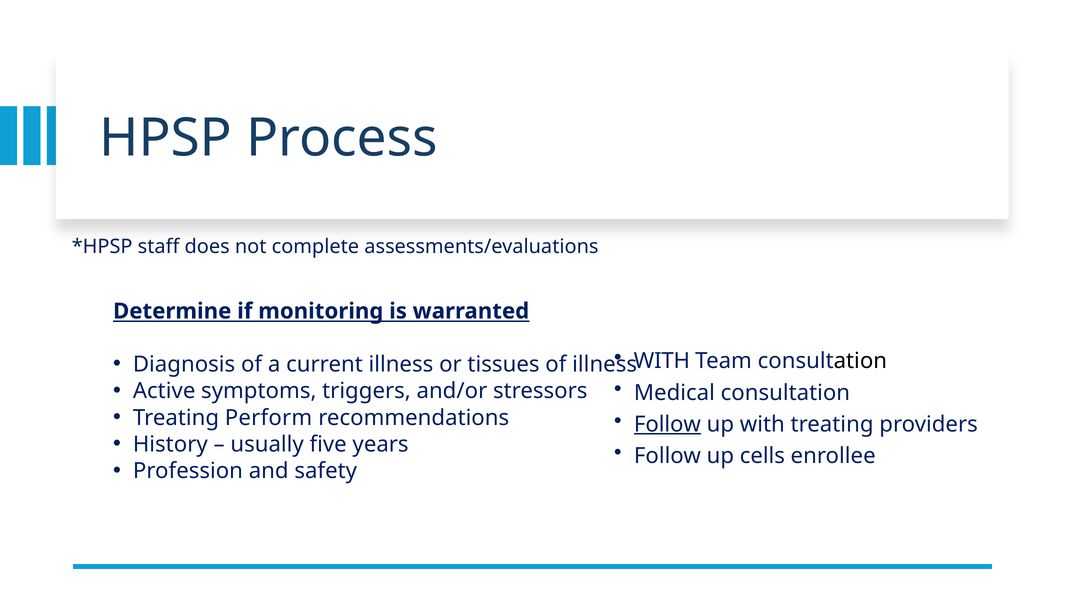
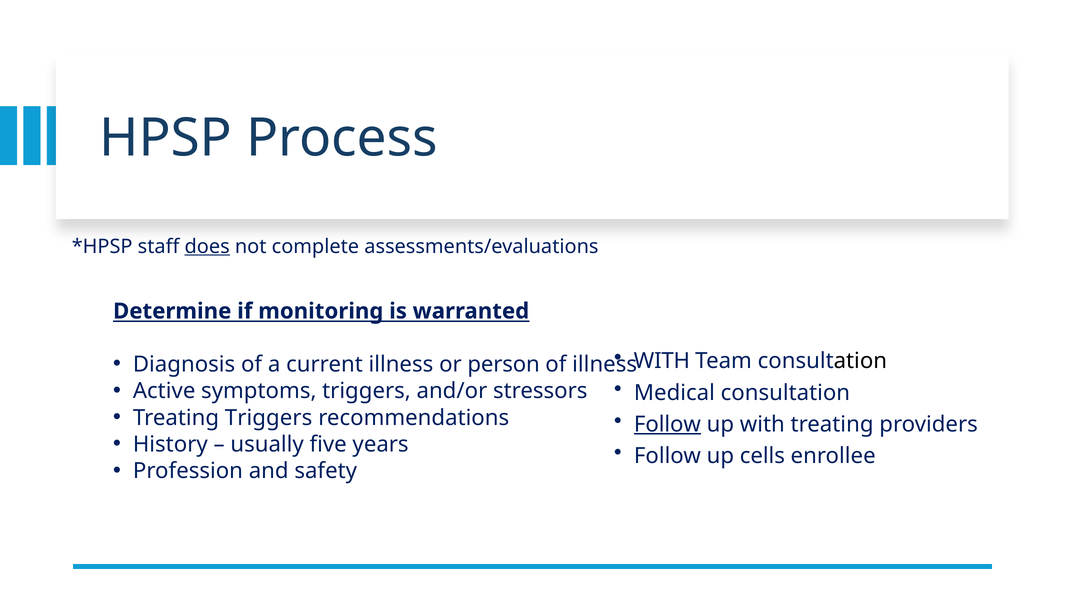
does underline: none -> present (207, 247)
tissues: tissues -> person (504, 364)
Treating Perform: Perform -> Triggers (269, 418)
